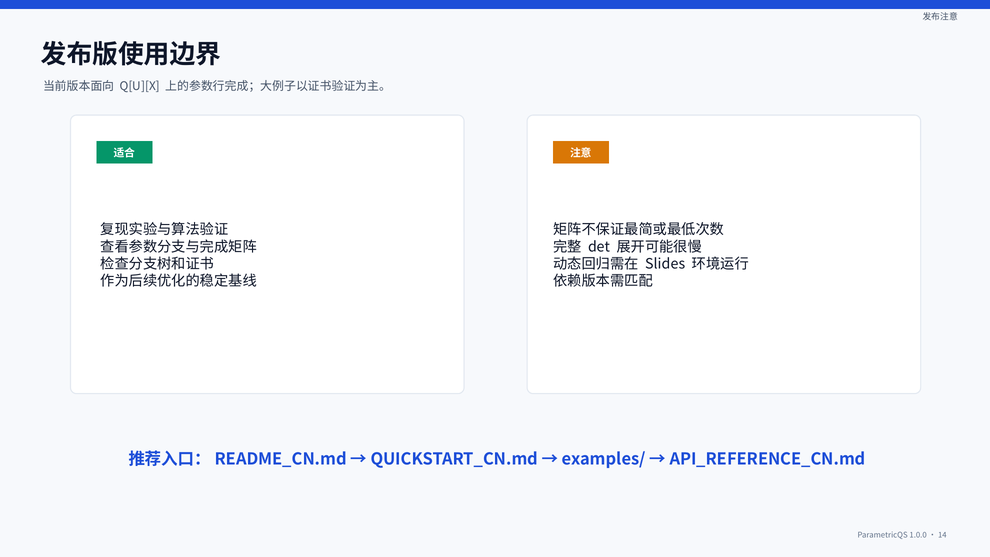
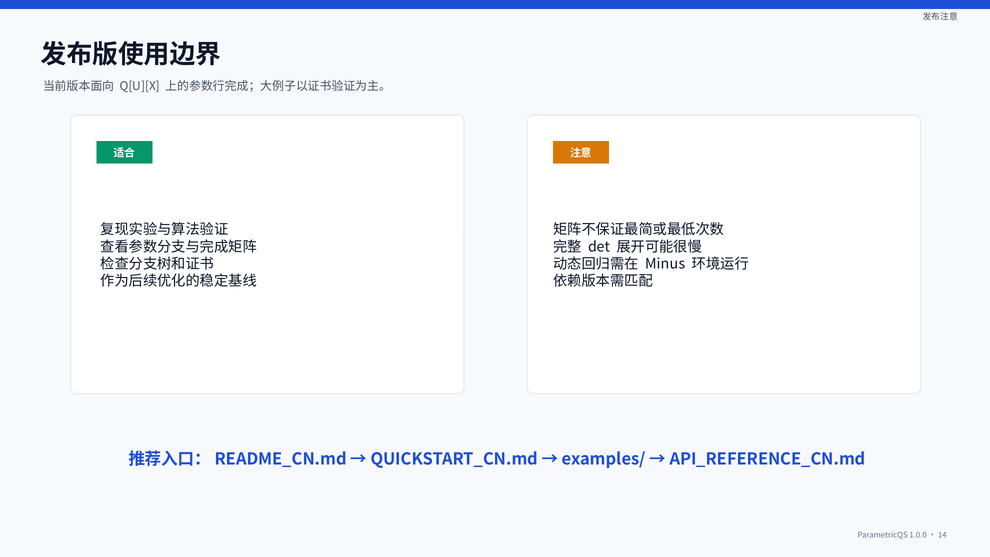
Slides: Slides -> Minus (665, 264)
